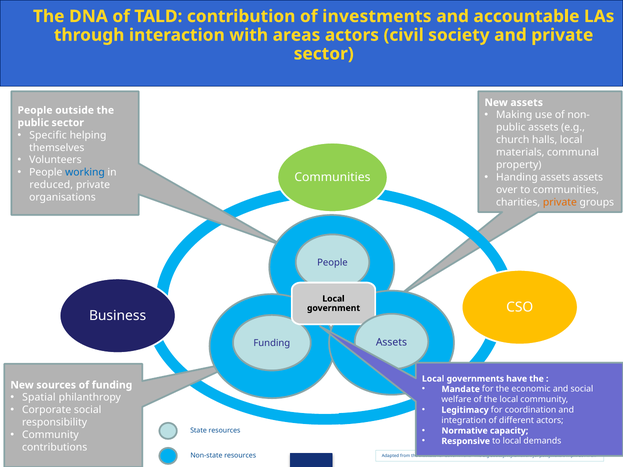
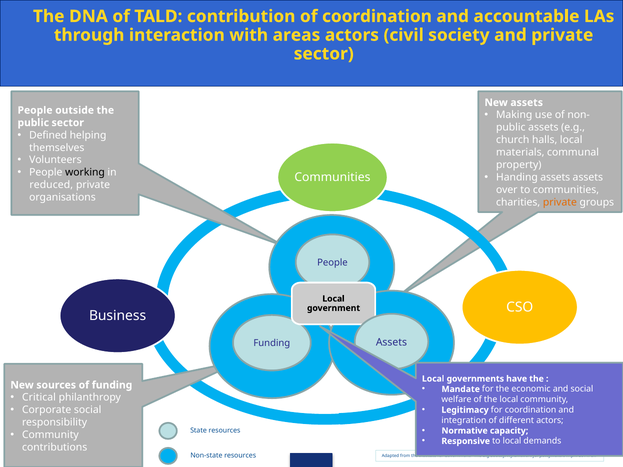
of investments: investments -> coordination (377, 16)
Specific: Specific -> Defined (48, 135)
working colour: blue -> black (85, 173)
Spatial: Spatial -> Critical (39, 398)
